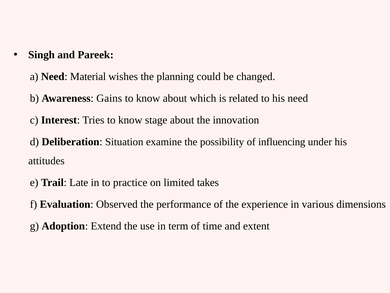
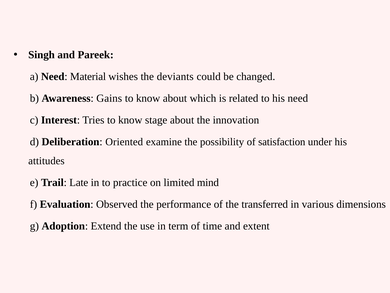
planning: planning -> deviants (175, 76)
Situation: Situation -> Oriented (124, 142)
influencing: influencing -> satisfaction (282, 142)
takes: takes -> mind (208, 182)
experience: experience -> transferred (265, 204)
